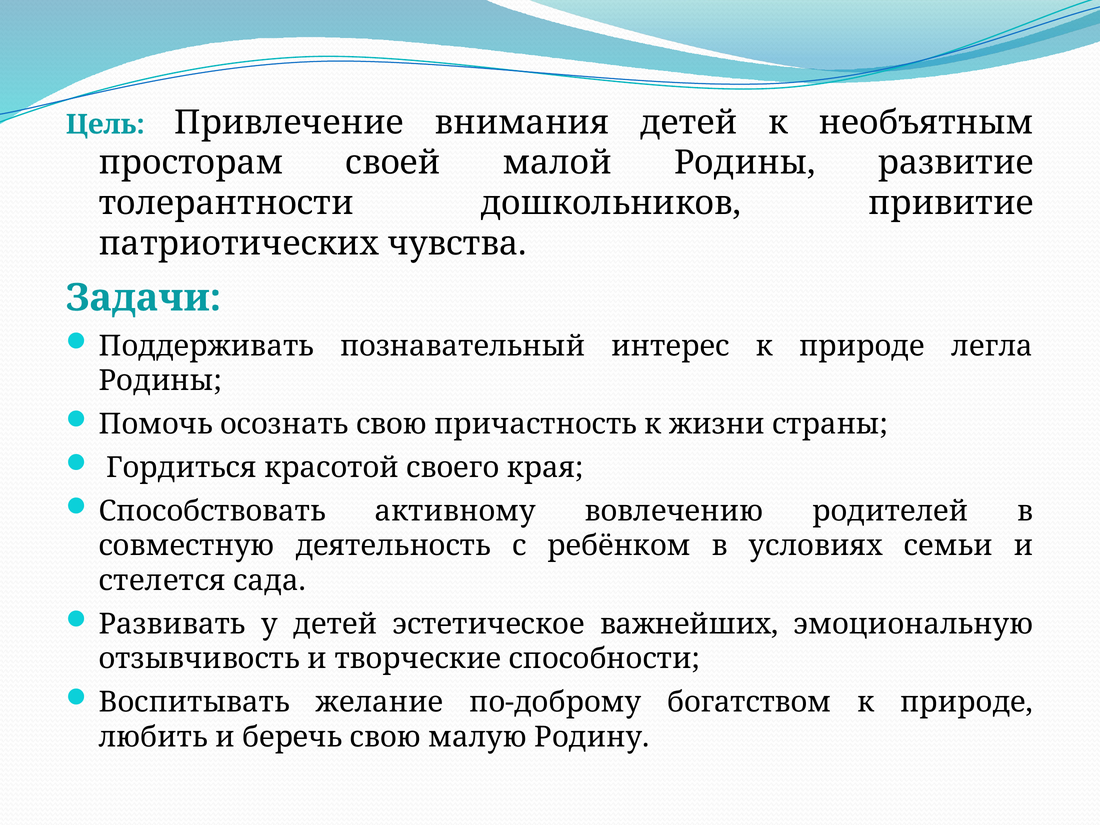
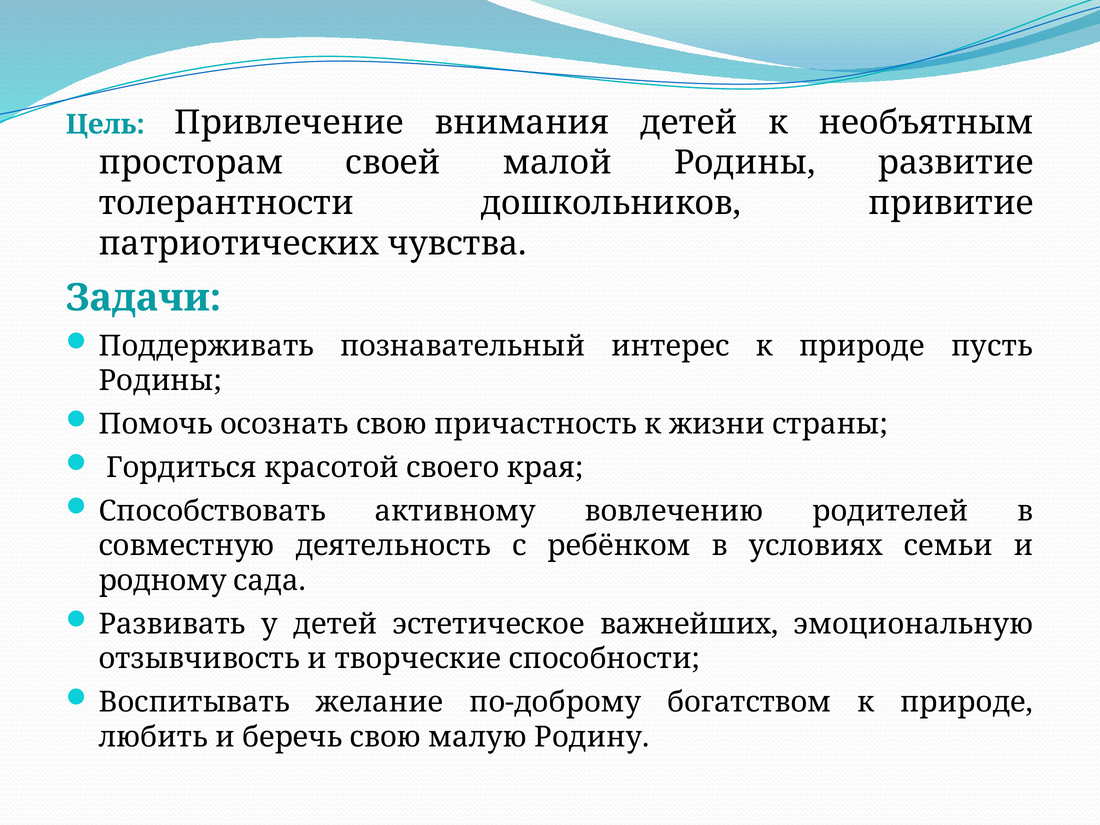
легла: легла -> пусть (992, 346)
стелется: стелется -> родному (163, 581)
